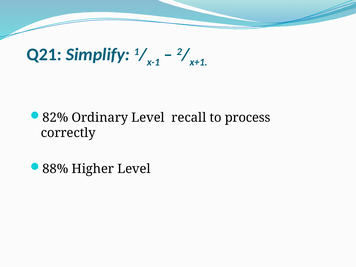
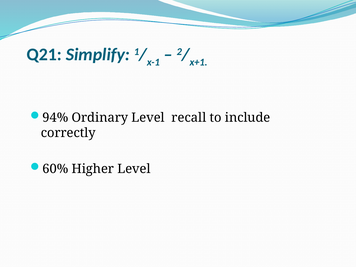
82%: 82% -> 94% (55, 118)
process: process -> include (248, 118)
88%: 88% -> 60% (55, 169)
